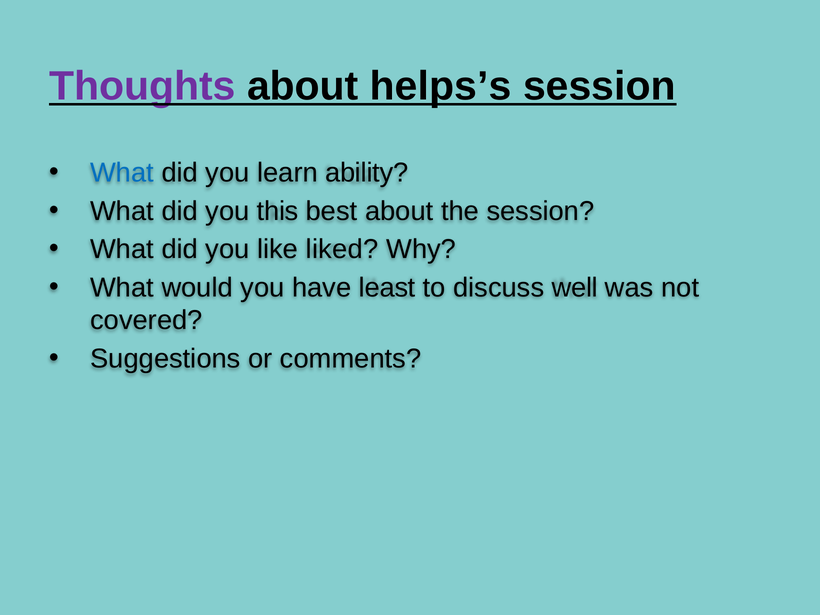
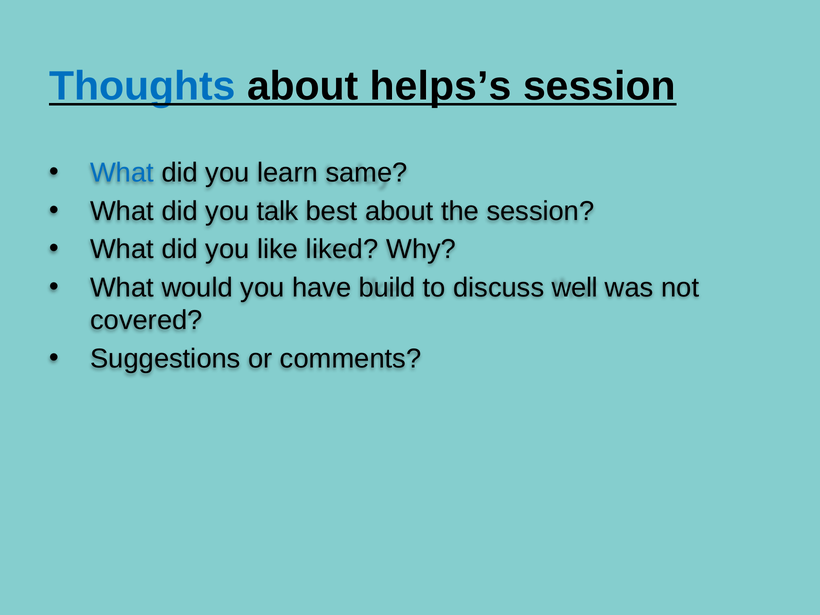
Thoughts colour: purple -> blue (142, 86)
ability: ability -> same (367, 173)
this: this -> talk (278, 211)
least: least -> build (387, 288)
